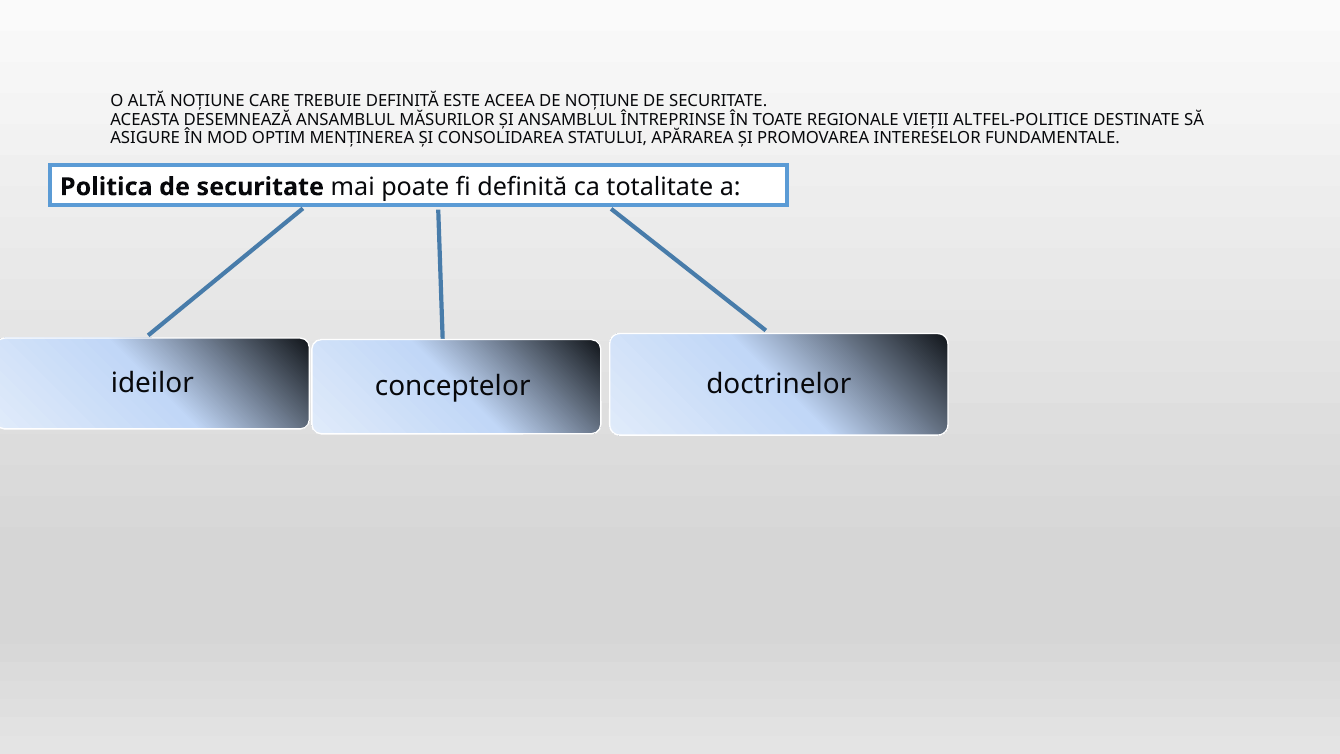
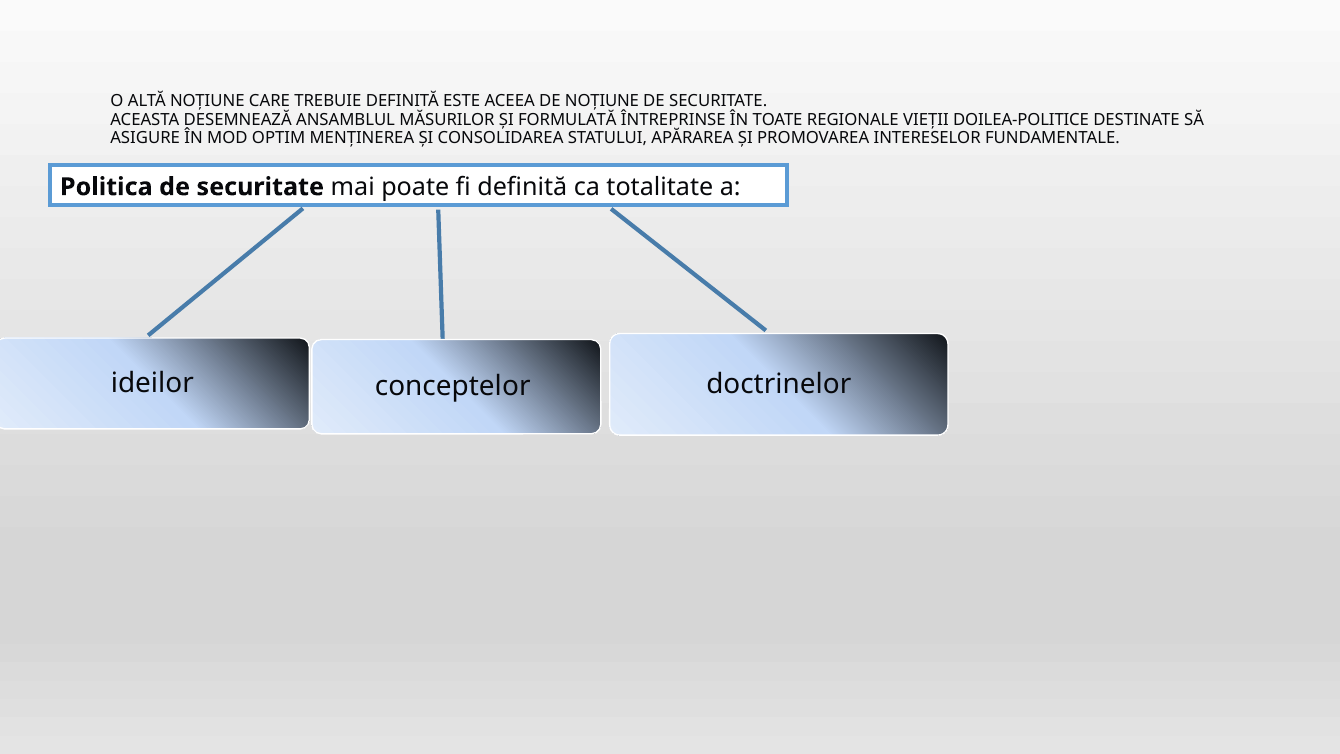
ŞI ANSAMBLUL: ANSAMBLUL -> FORMULATĂ (567, 120)
ALTFEL-POLITICE: ALTFEL-POLITICE -> DOILEA-POLITICE (1021, 120)
